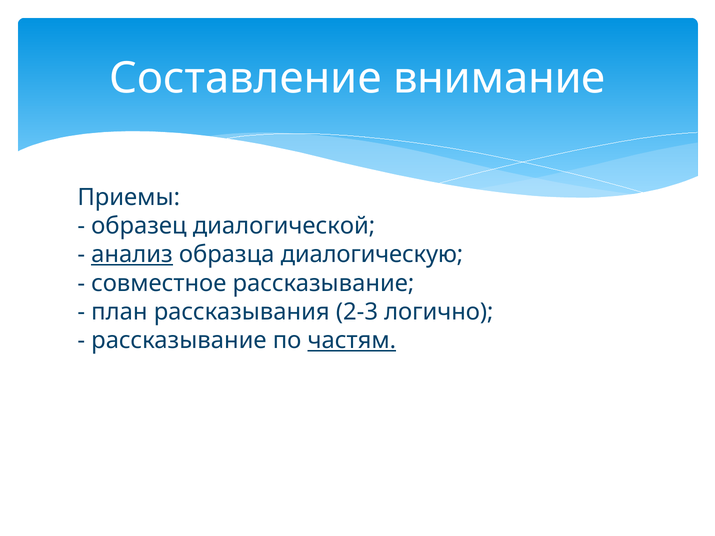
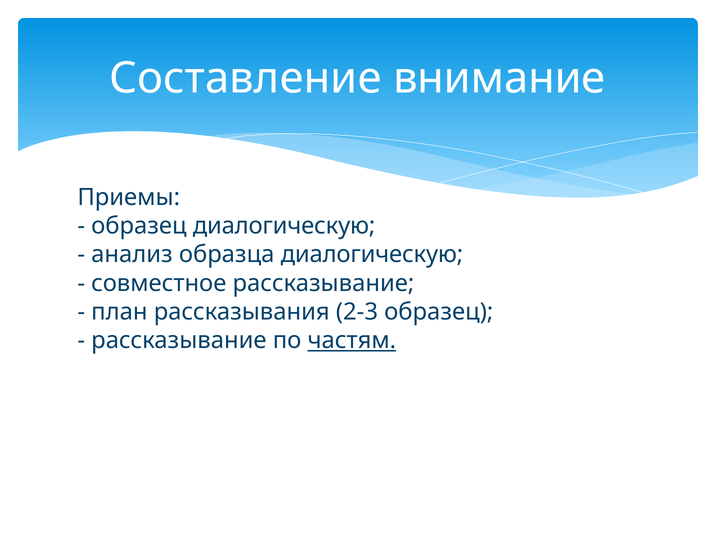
образец диалогической: диалогической -> диалогическую (284, 226)
анализ underline: present -> none (132, 255)
2-3 логично: логично -> образец (439, 312)
